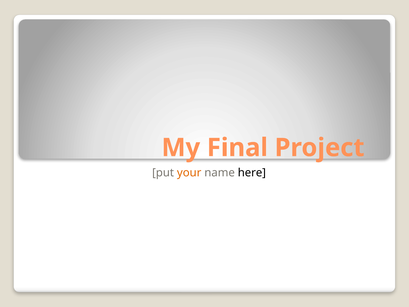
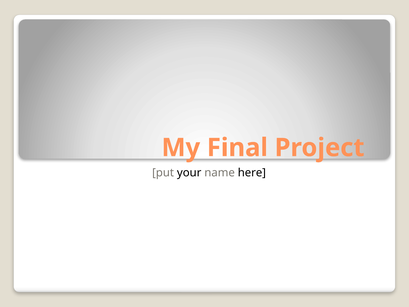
your colour: orange -> black (189, 172)
